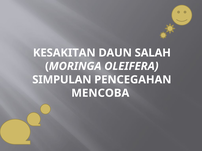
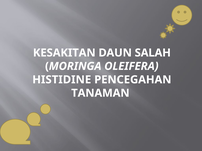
SIMPULAN: SIMPULAN -> HISTIDINE (62, 80)
MENCOBA: MENCOBA -> TANAMAN (100, 93)
